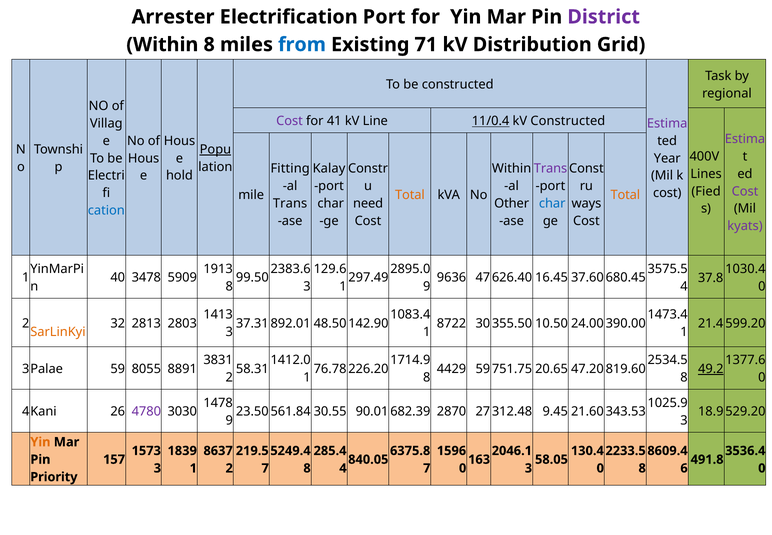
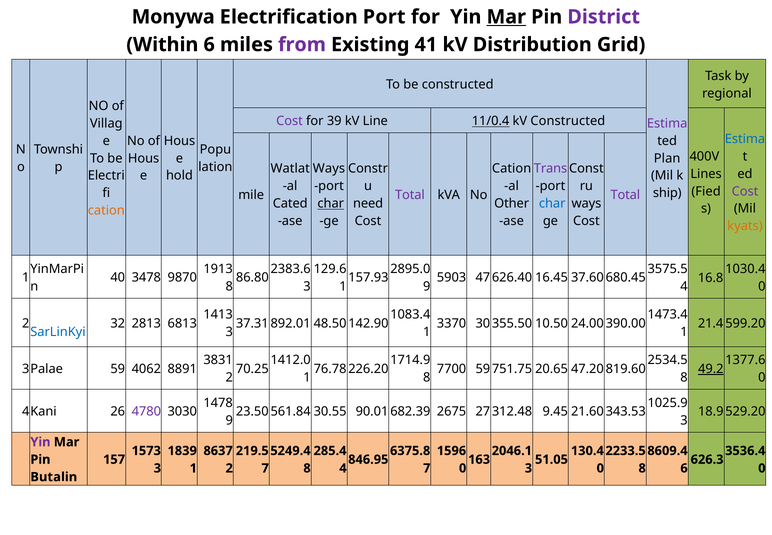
Arrester: Arrester -> Monywa (173, 17)
Mar underline: none -> present (506, 17)
Within 8: 8 -> 6 (209, 45)
from colour: blue -> purple (302, 45)
71: 71 -> 41 (426, 45)
41: 41 -> 39 (334, 121)
Estima colour: purple -> blue (745, 139)
Popu underline: present -> none (215, 149)
Year: Year -> Plan (667, 158)
Fitting: Fitting -> Watlat (290, 168)
Kalay: Kalay -> Ways (329, 168)
Within: Within -> Cation (512, 168)
cost: cost -> ship (667, 193)
Total colour: orange -> purple (410, 195)
Total colour: orange -> purple (625, 195)
Trans: Trans -> Cated (290, 203)
char underline: none -> present (331, 203)
cation colour: blue -> orange (106, 210)
kyats colour: purple -> orange (745, 226)
5909: 5909 -> 9870 (182, 277)
99.50: 99.50 -> 86.80 (252, 277)
297.49: 297.49 -> 157.93 (368, 277)
9636: 9636 -> 5903 (452, 277)
37.8: 37.8 -> 16.8 (711, 277)
2803: 2803 -> 6813 (182, 323)
8722: 8722 -> 3370 (452, 323)
SarLinKyi colour: orange -> blue (58, 332)
8055: 8055 -> 4062 (146, 369)
58.31: 58.31 -> 70.25 (252, 369)
4429: 4429 -> 7700 (452, 369)
2870: 2870 -> 2675 (452, 411)
Yin colour: orange -> purple (40, 442)
840.05: 840.05 -> 846.95 (368, 459)
58.05: 58.05 -> 51.05 (551, 459)
491.8: 491.8 -> 626.3 (707, 459)
Priority: Priority -> Butalin (54, 477)
